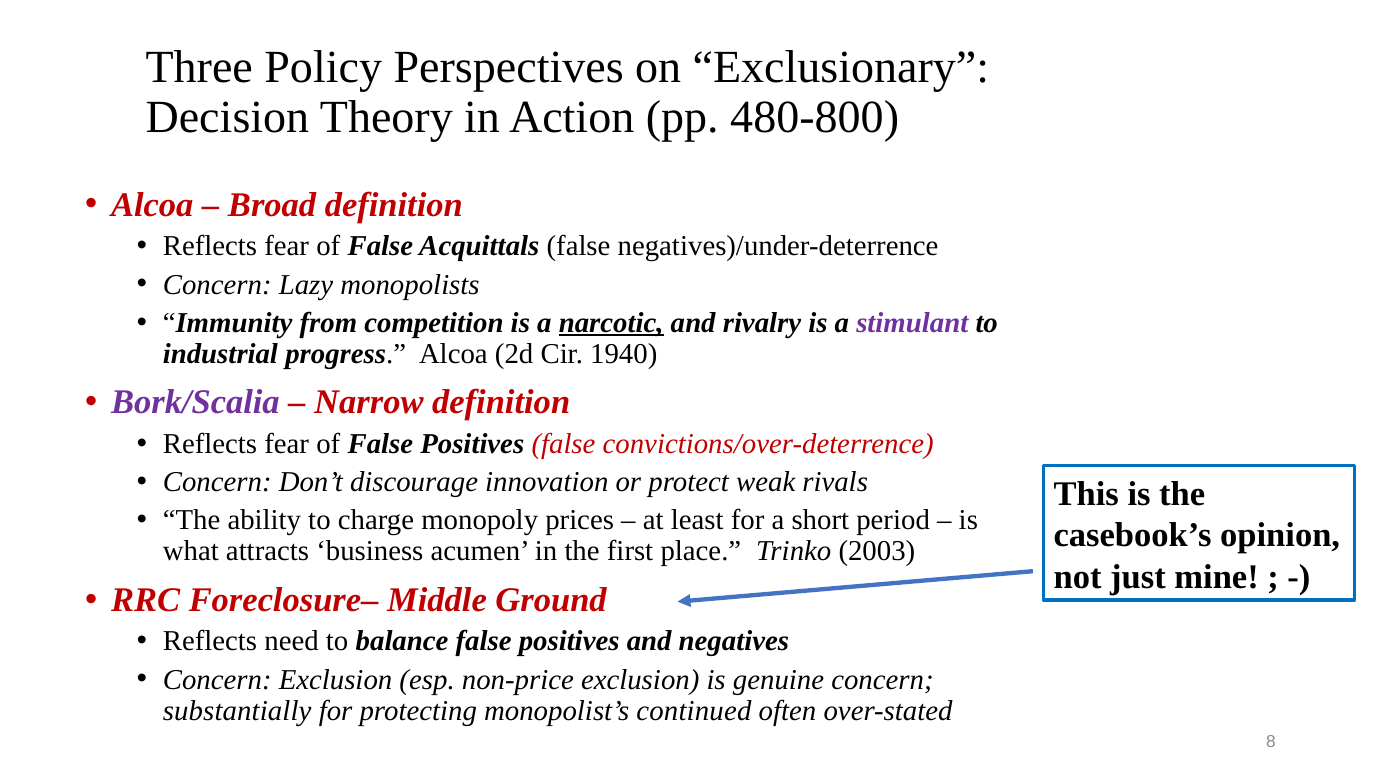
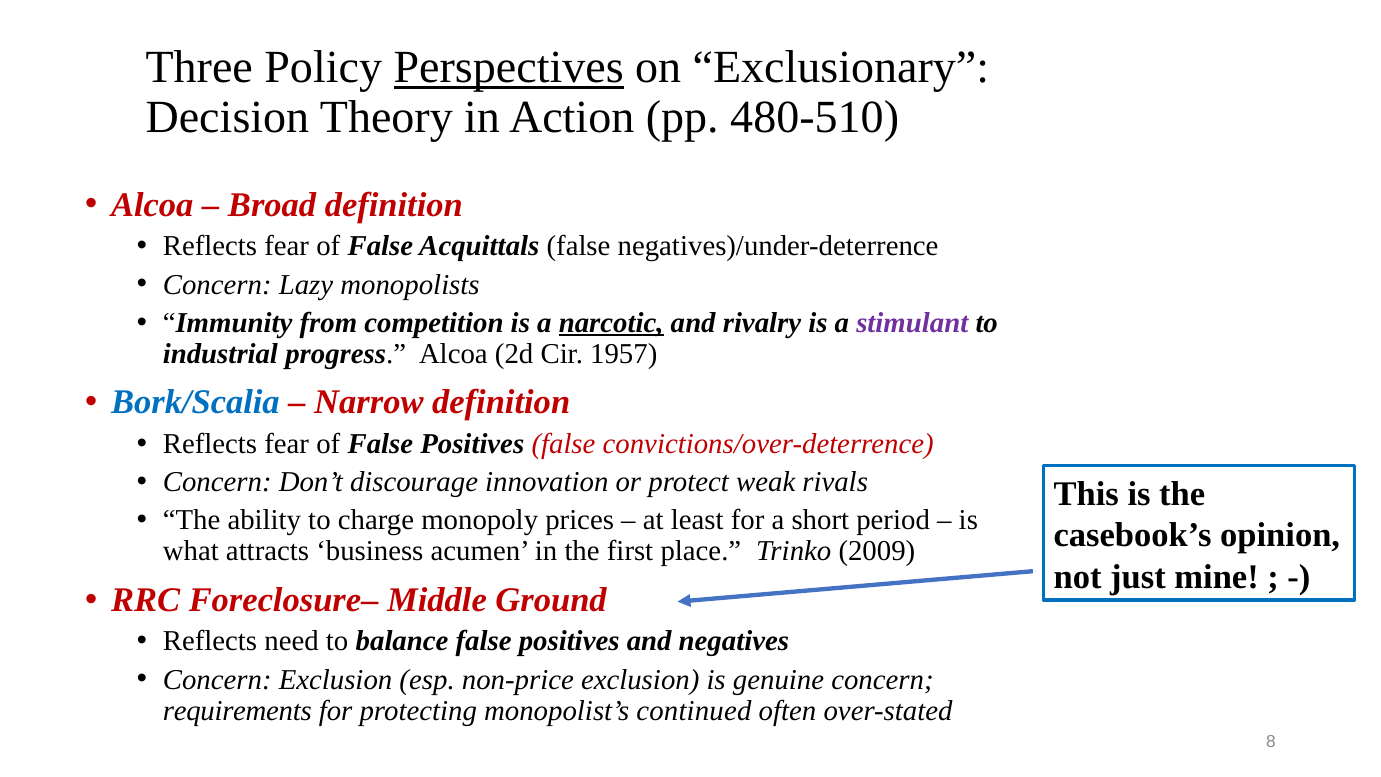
Perspectives underline: none -> present (509, 68)
480-800: 480-800 -> 480-510 (815, 117)
1940: 1940 -> 1957 (624, 354)
Bork/Scalia colour: purple -> blue (195, 402)
2003: 2003 -> 2009 (877, 551)
substantially: substantially -> requirements (237, 711)
